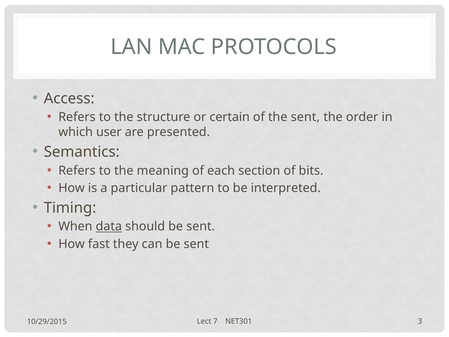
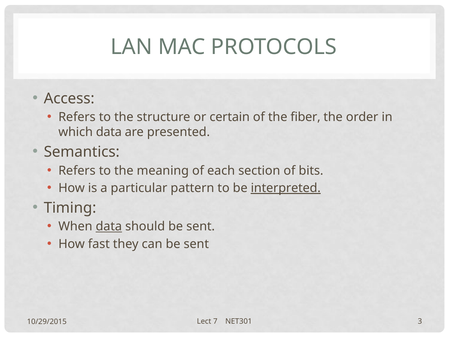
the sent: sent -> fiber (305, 117)
which user: user -> data (109, 132)
interpreted underline: none -> present (286, 188)
